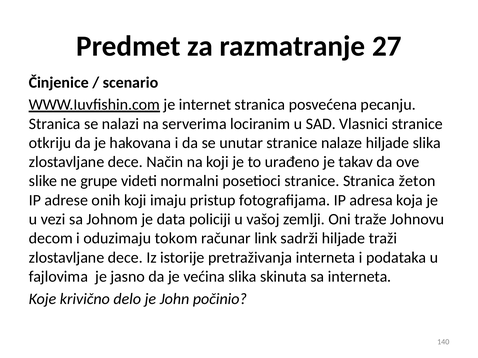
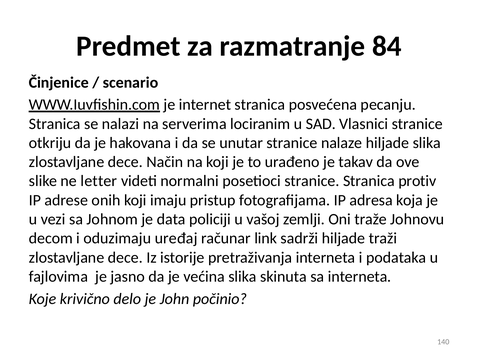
27: 27 -> 84 (387, 46)
grupe: grupe -> letter (99, 181)
žeton: žeton -> protiv (417, 181)
tokom: tokom -> uređaj (176, 239)
